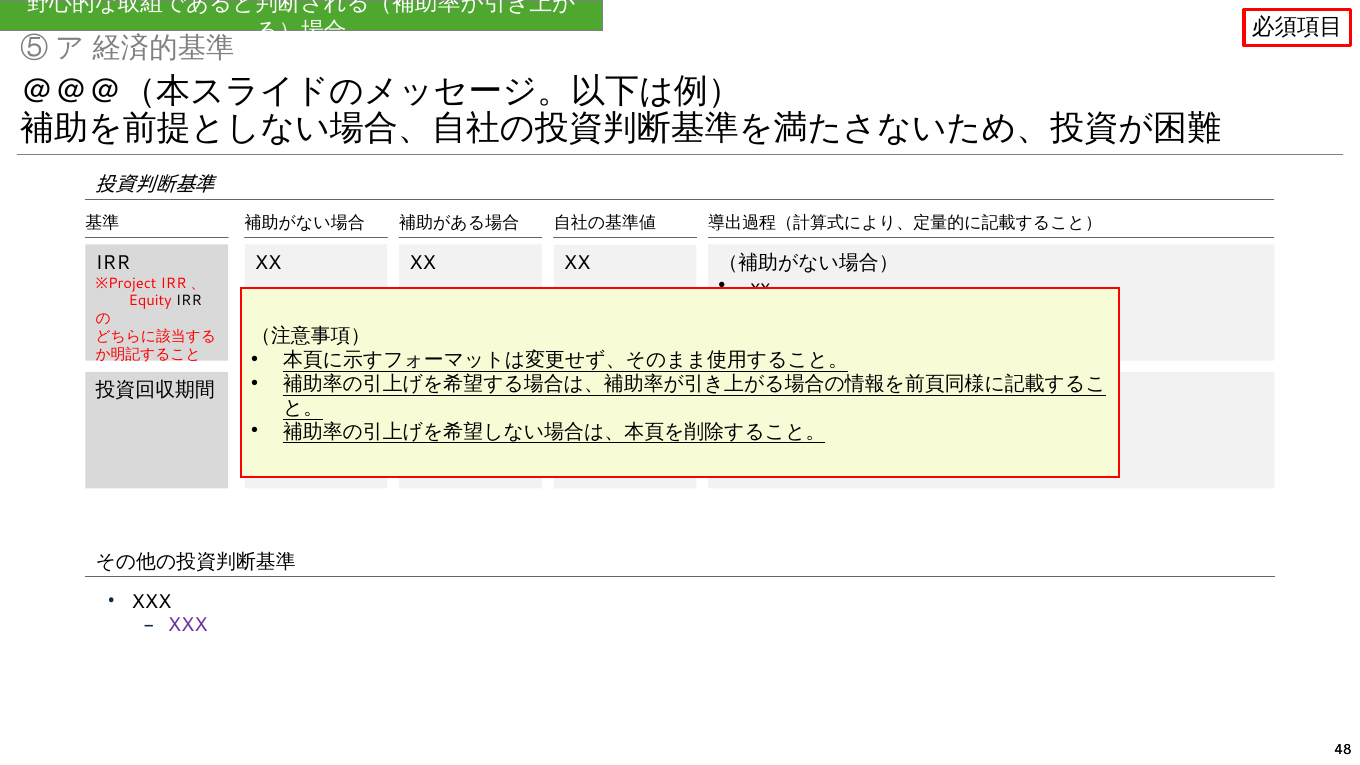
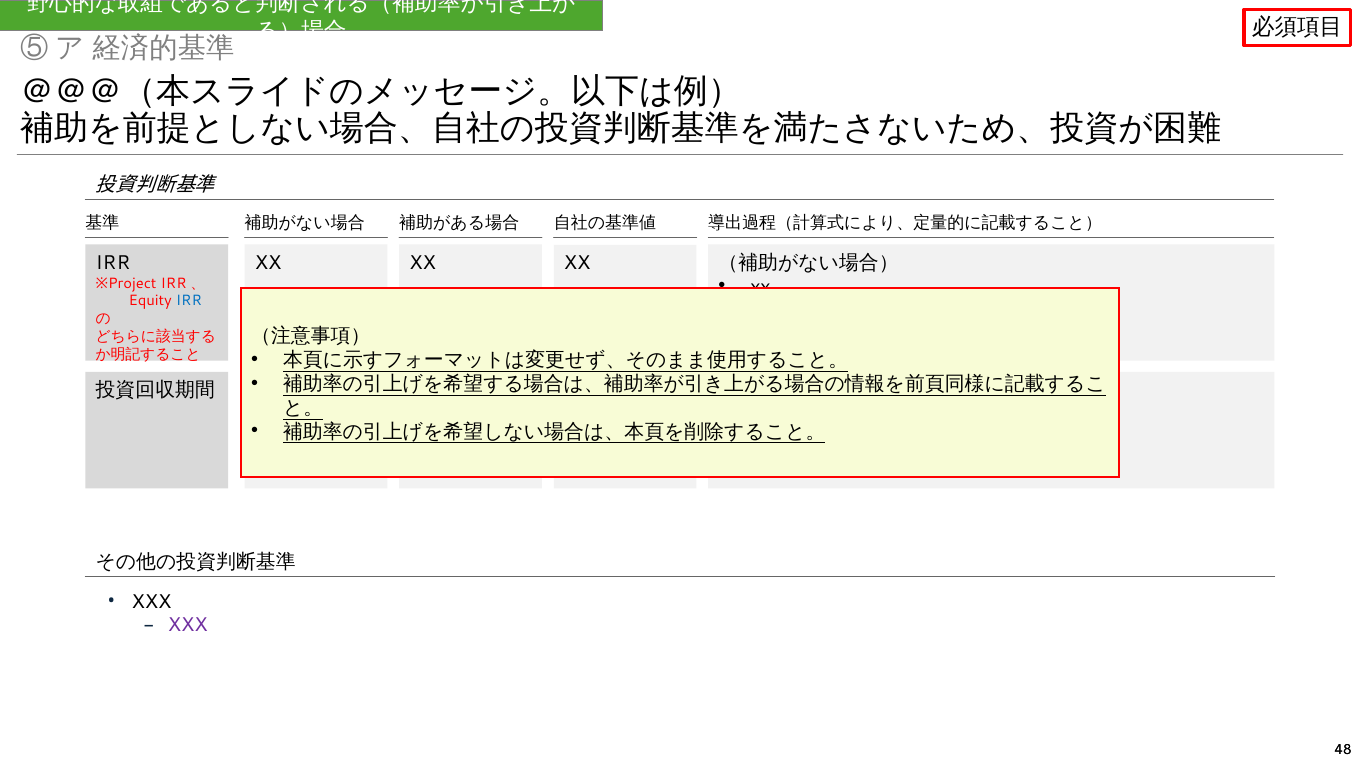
IRR colour: black -> blue (189, 301)
